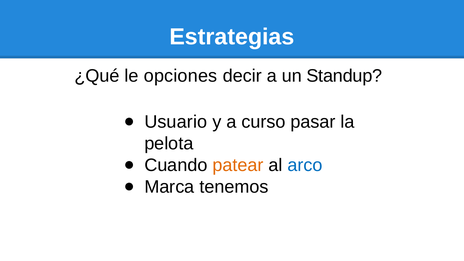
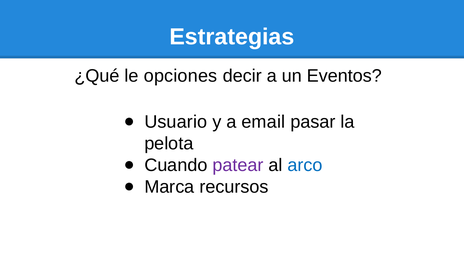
Standup: Standup -> Eventos (344, 76)
curso: curso -> email (263, 122)
patear colour: orange -> purple (238, 165)
tenemos: tenemos -> recursos (234, 187)
